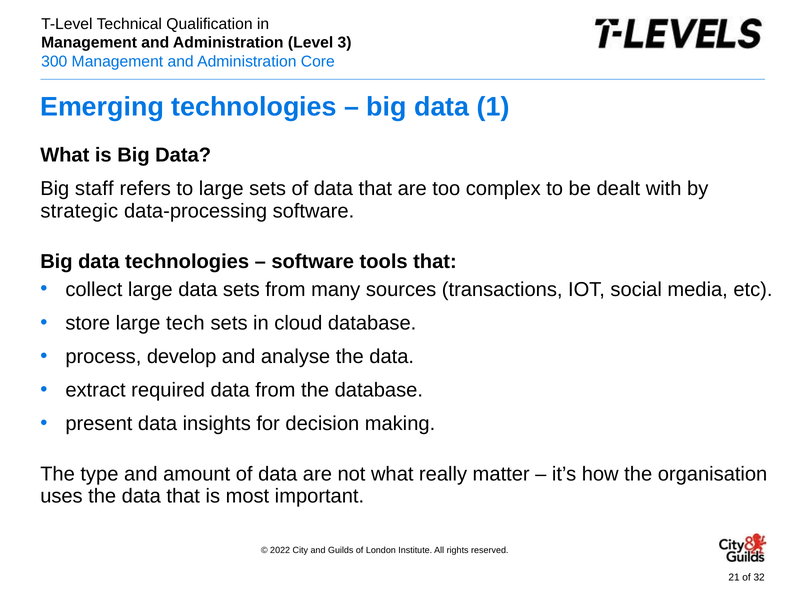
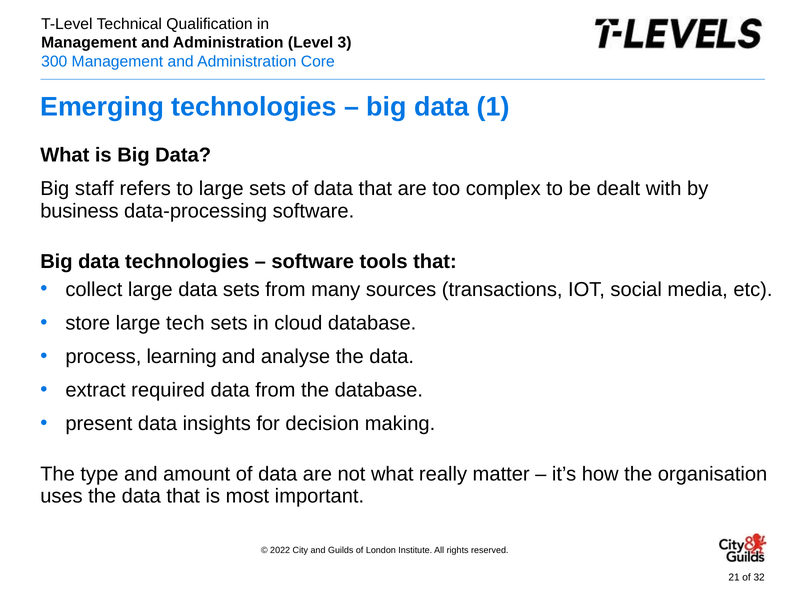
strategic: strategic -> business (79, 211)
develop: develop -> learning (182, 356)
